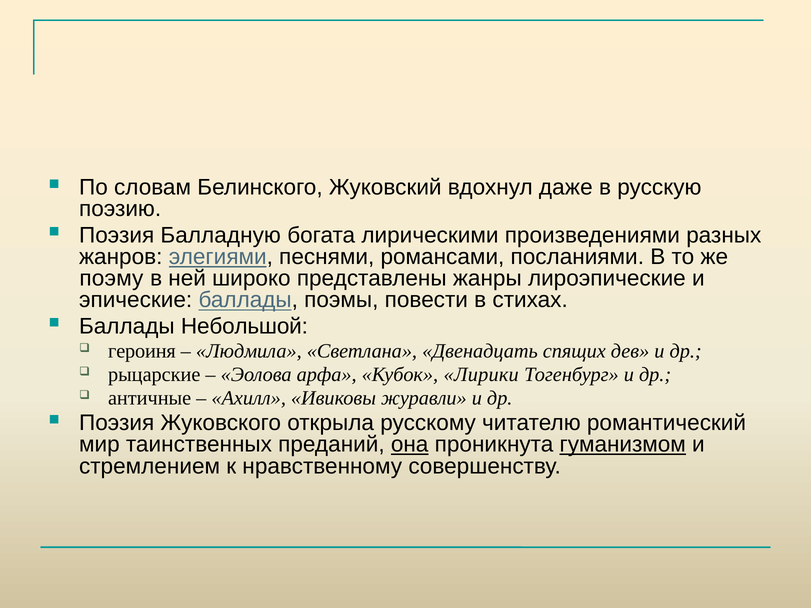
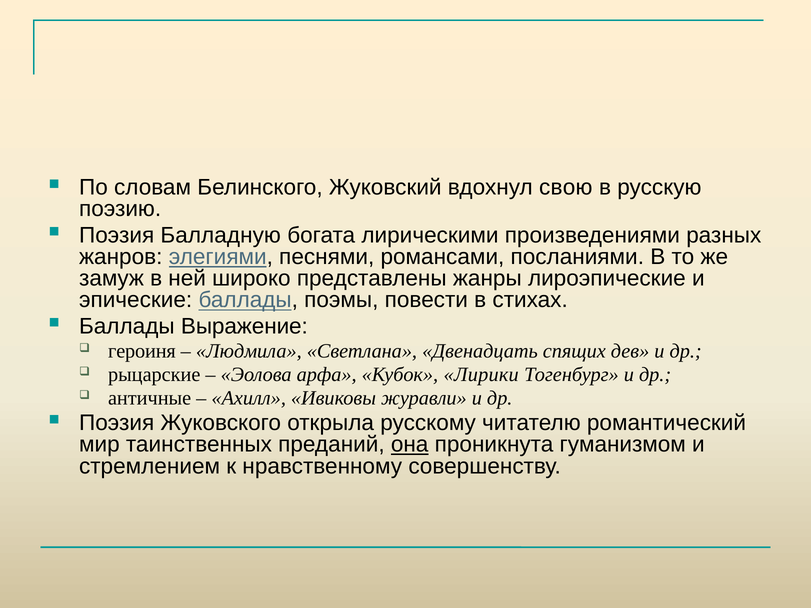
даже: даже -> свою (566, 187)
поэму: поэму -> замуж (111, 278)
Небольшой: Небольшой -> Выражение (244, 326)
гуманизмом underline: present -> none (623, 445)
